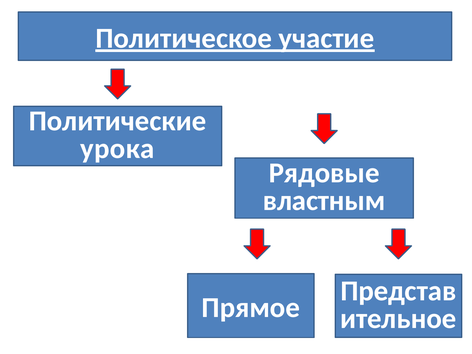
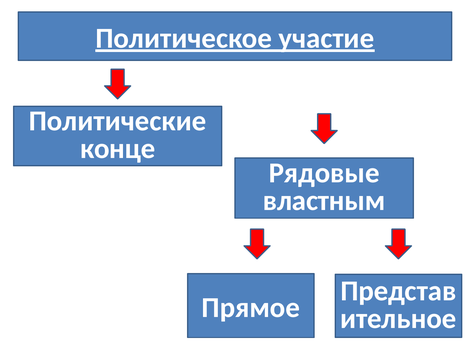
урока: урока -> конце (118, 149)
